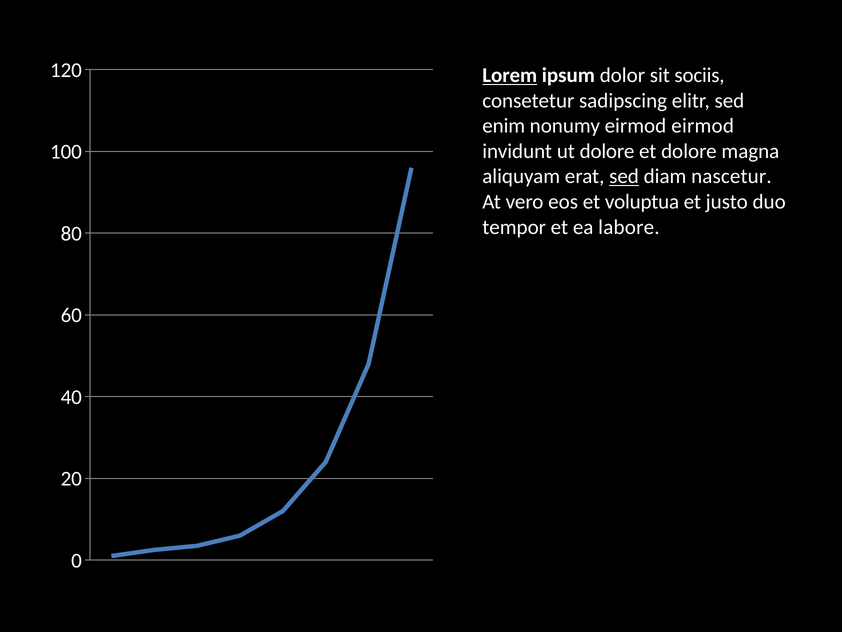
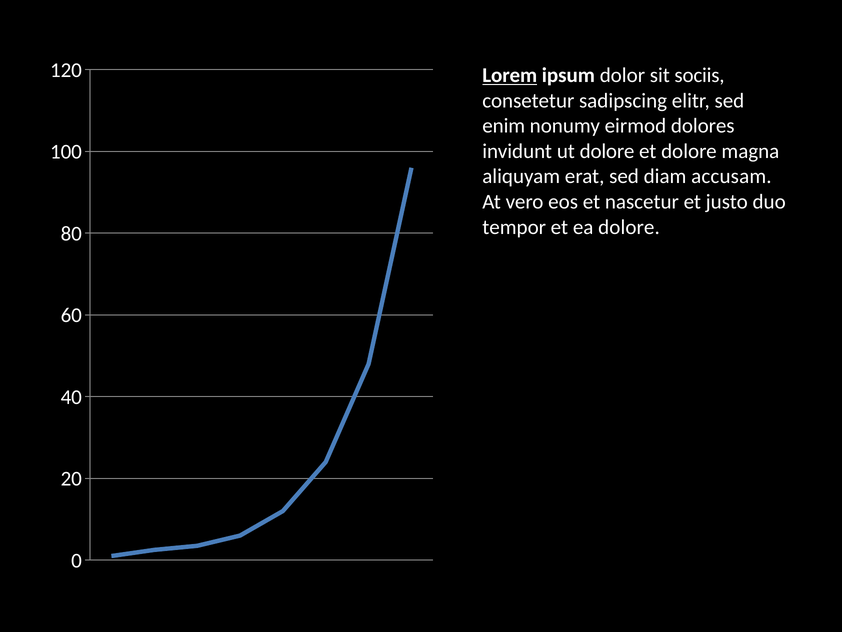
eirmod eirmod: eirmod -> dolores (703, 126)
sed underline: present -> none (624, 176)
nascetur: nascetur -> accusam (731, 176)
voluptua: voluptua -> nascetur (642, 202)
ea labore: labore -> dolore (629, 227)
